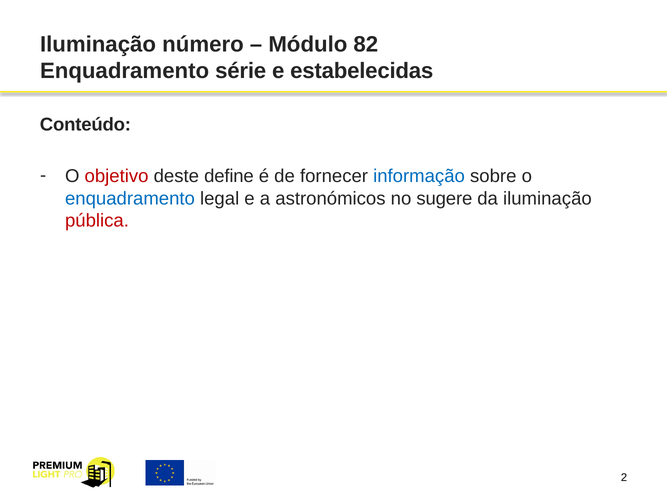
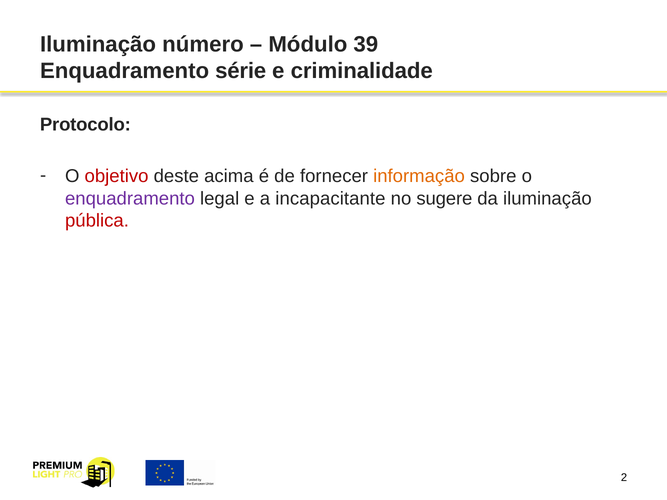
82: 82 -> 39 (366, 44)
estabelecidas: estabelecidas -> criminalidade (362, 71)
Conteúdo: Conteúdo -> Protocolo (85, 125)
define: define -> acima (229, 176)
informação colour: blue -> orange (419, 176)
enquadramento colour: blue -> purple (130, 199)
astronómicos: astronómicos -> incapacitante (330, 199)
